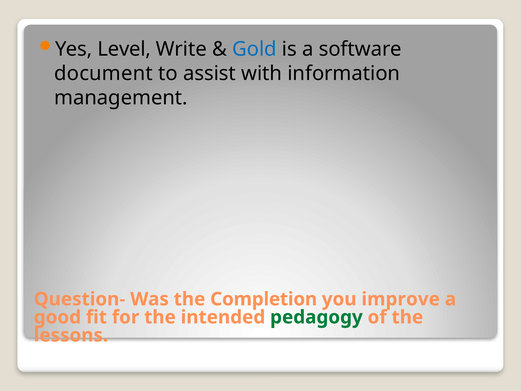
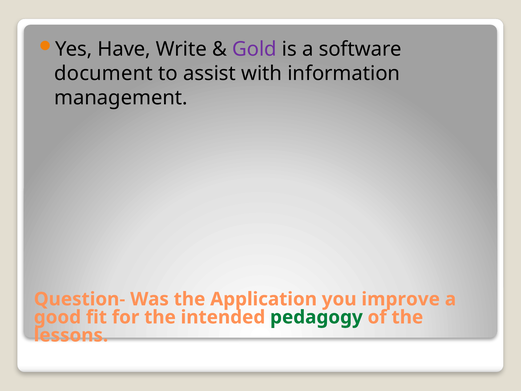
Level: Level -> Have (124, 49)
Gold colour: blue -> purple (254, 49)
Completion: Completion -> Application (264, 299)
